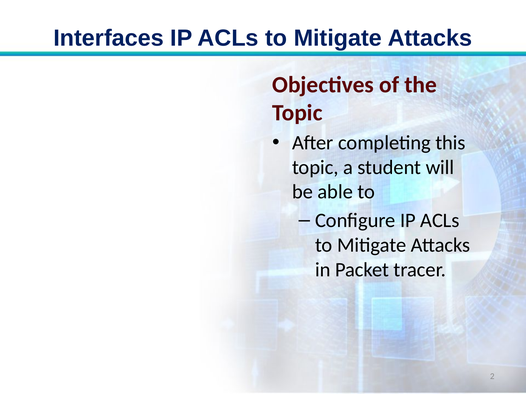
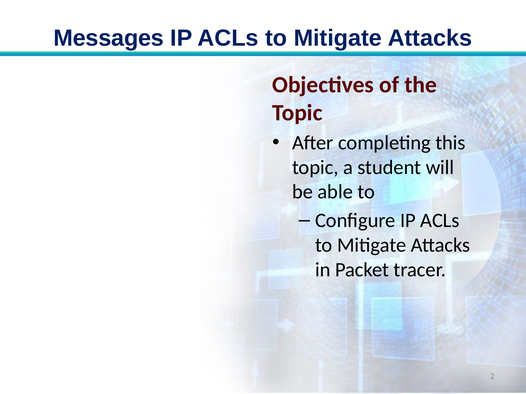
Interfaces: Interfaces -> Messages (109, 38)
